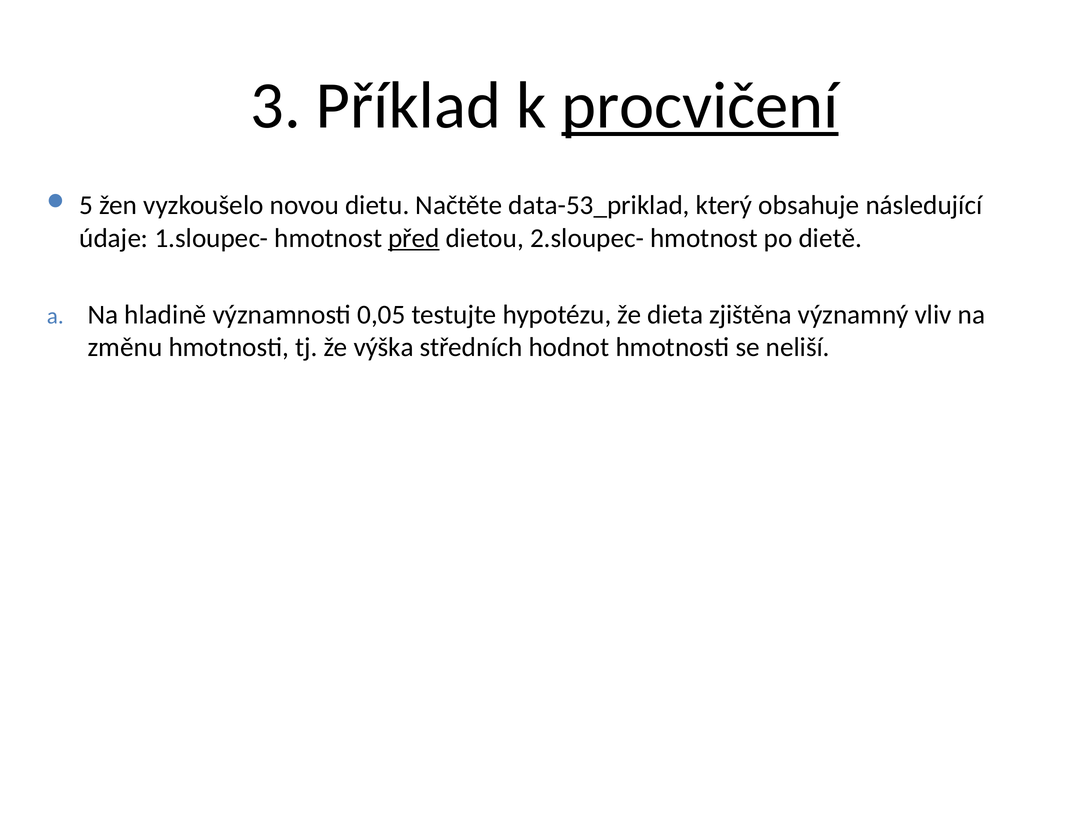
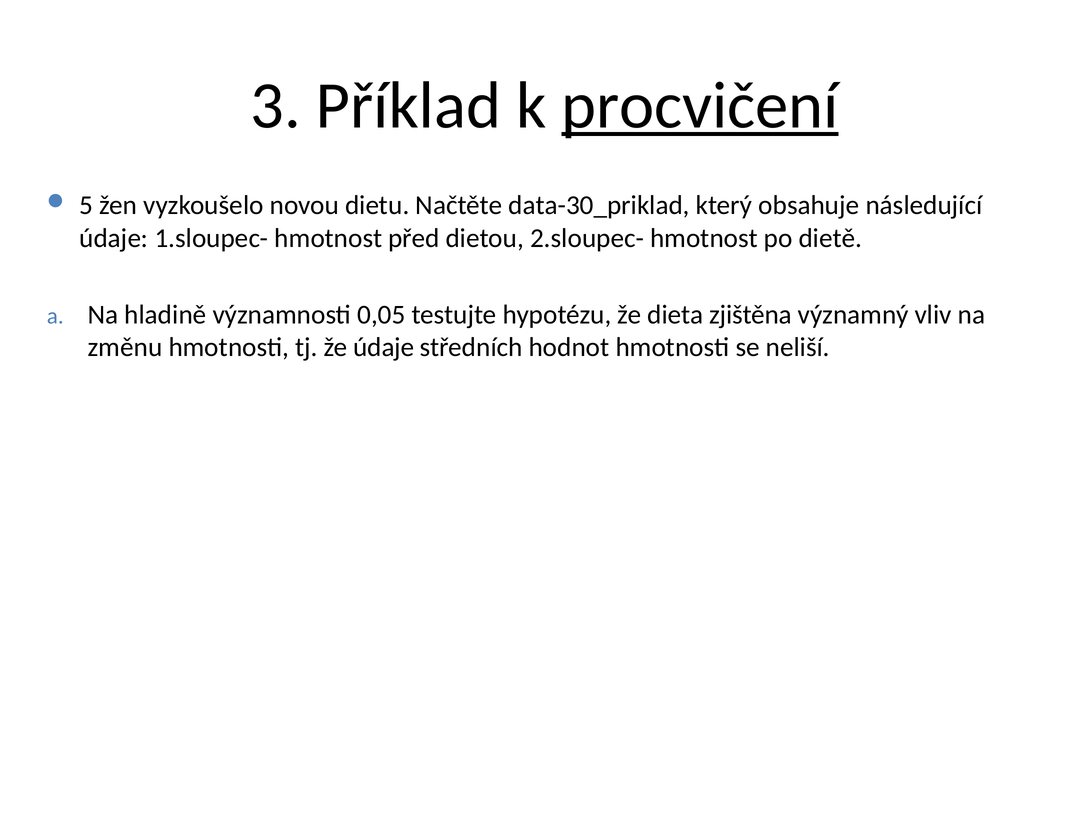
data-53_priklad: data-53_priklad -> data-30_priklad (599, 205)
před underline: present -> none (414, 238)
že výška: výška -> údaje (384, 347)
